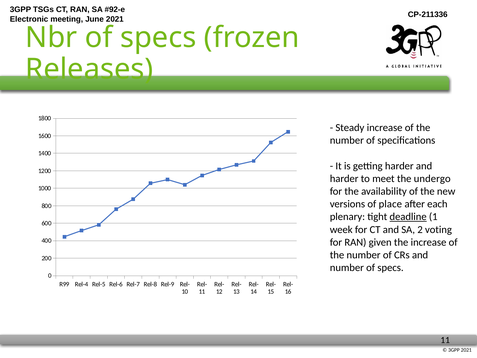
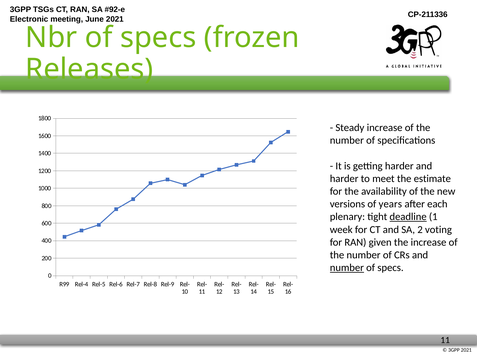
undergo: undergo -> estimate (432, 178)
place: place -> years (390, 204)
number underline: none -> present (347, 267)
